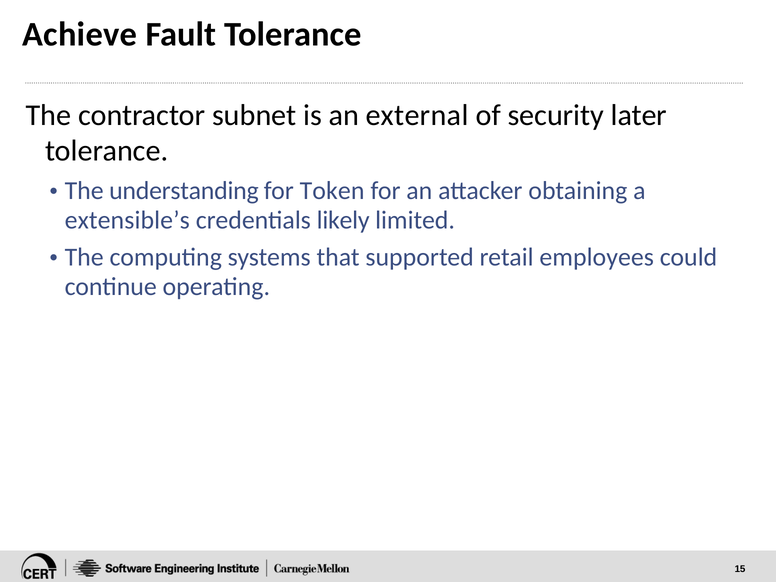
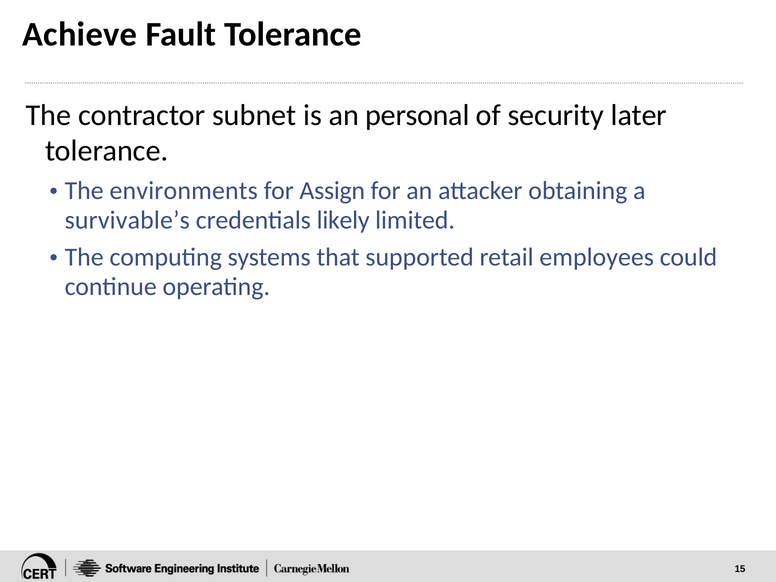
external: external -> personal (417, 115)
understanding: understanding -> environments (184, 191)
Token: Token -> Assign (332, 191)
extensible’s: extensible’s -> survivable’s (127, 220)
